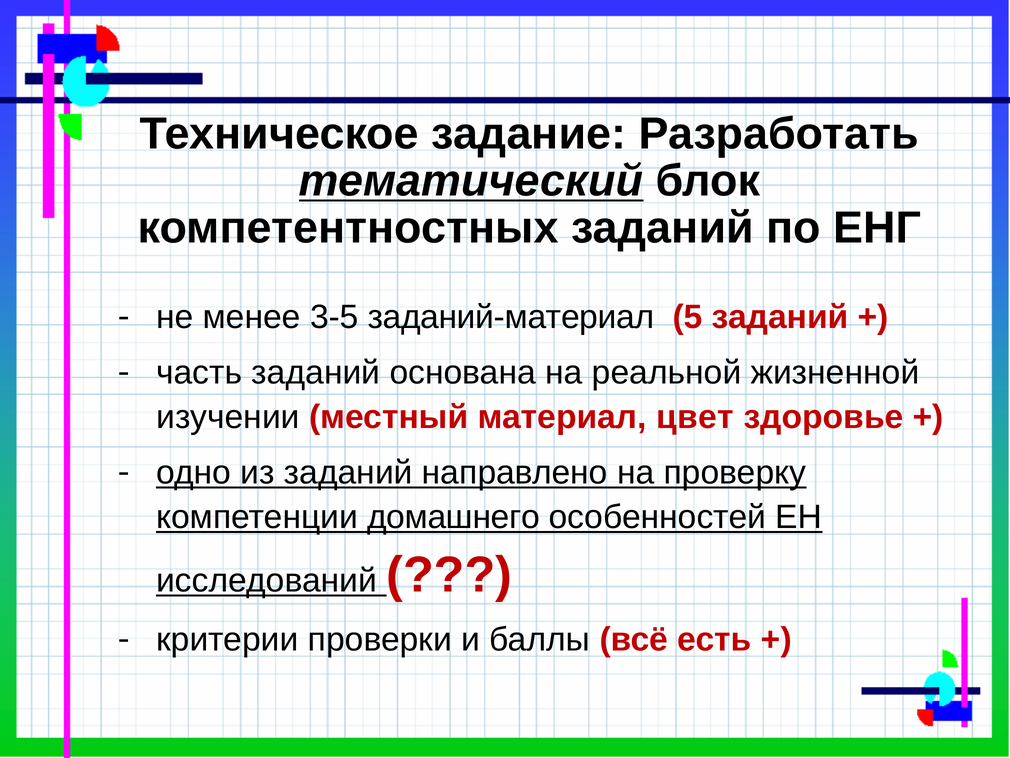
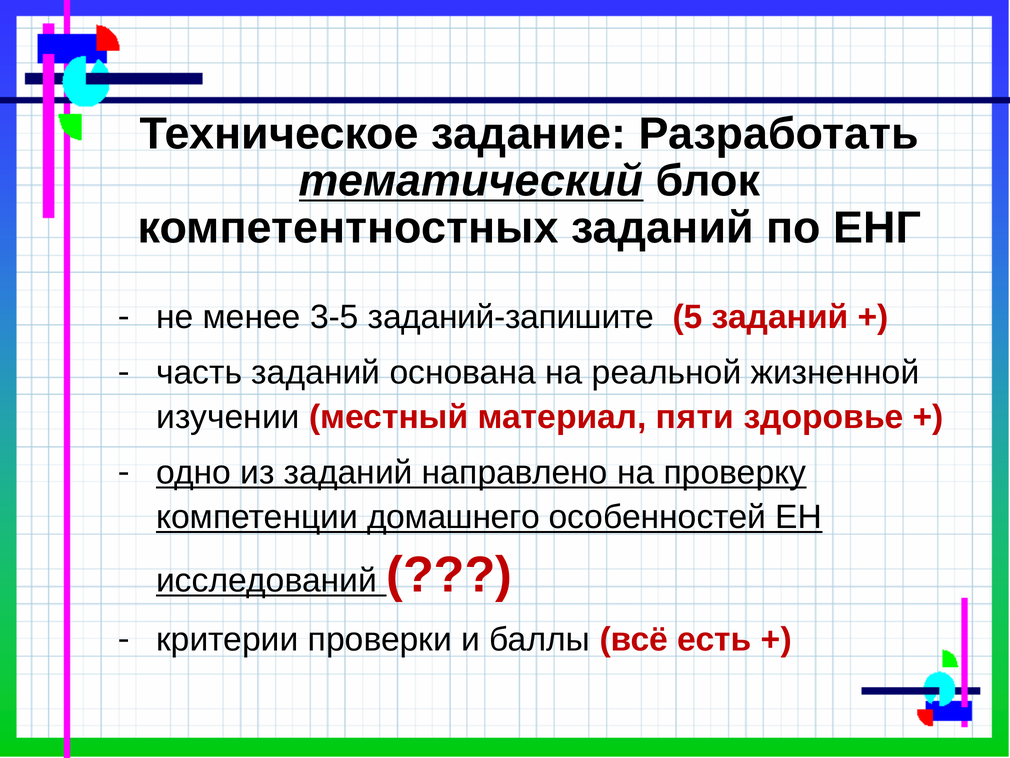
заданий-материал: заданий-материал -> заданий-запишите (511, 317)
цвет: цвет -> пяти (695, 417)
